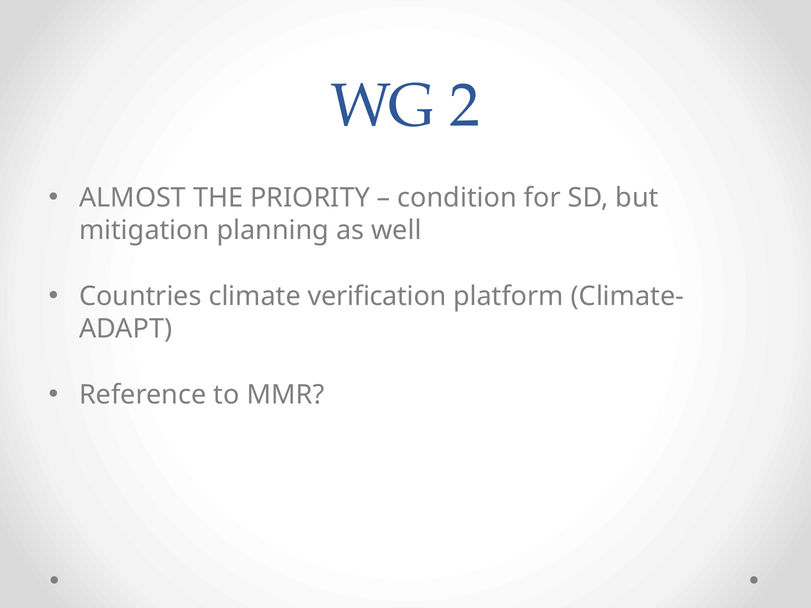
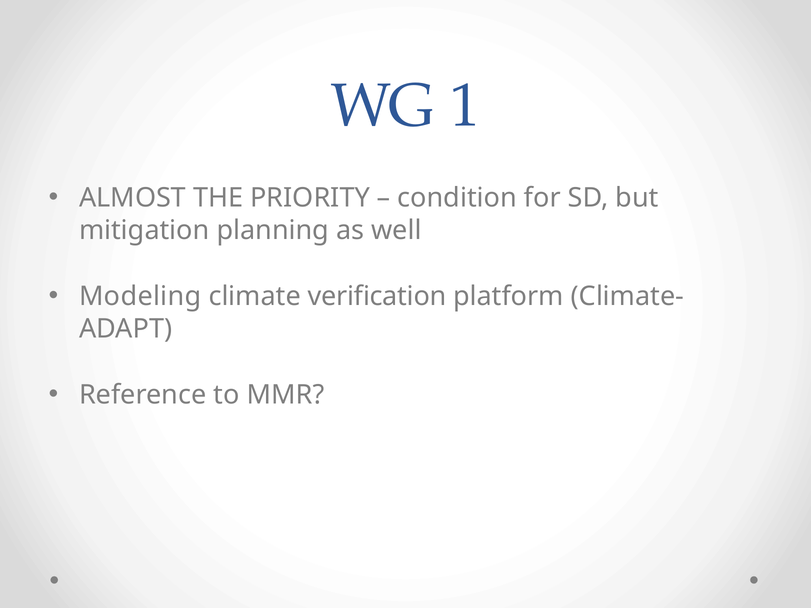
2: 2 -> 1 (465, 106)
Countries: Countries -> Modeling (140, 297)
